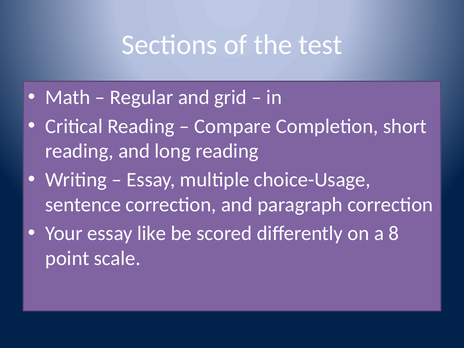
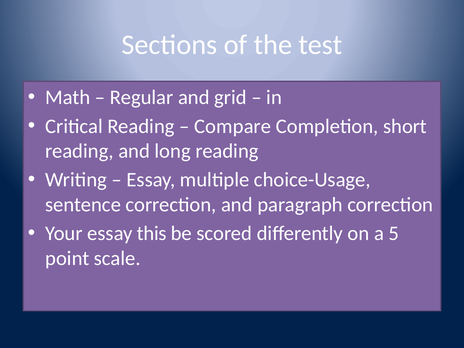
like: like -> this (152, 233)
8: 8 -> 5 (394, 233)
